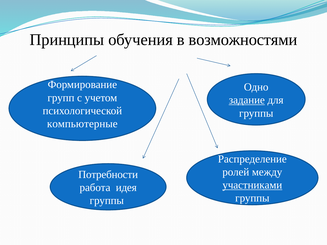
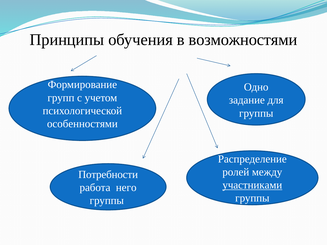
задание underline: present -> none (247, 100)
компьютерные: компьютерные -> особенностями (82, 124)
идея: идея -> него (126, 188)
